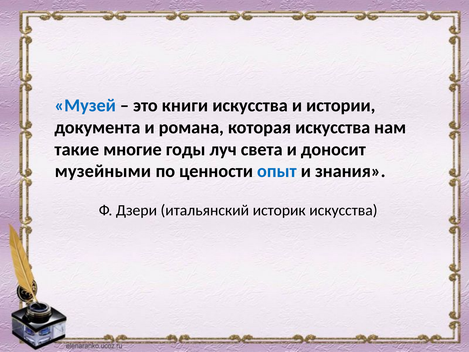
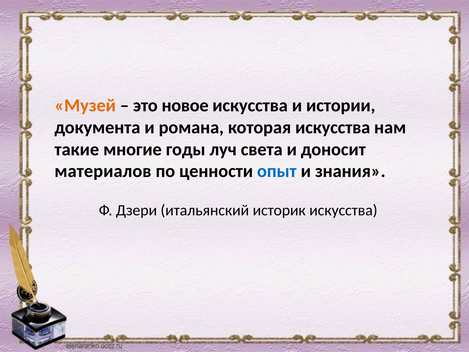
Музей colour: blue -> orange (85, 105)
книги: книги -> новое (185, 105)
музейными: музейными -> материалов (103, 171)
